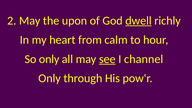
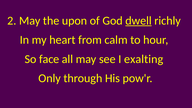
So only: only -> face (49, 59)
see underline: present -> none (107, 59)
channel: channel -> exalting (144, 59)
